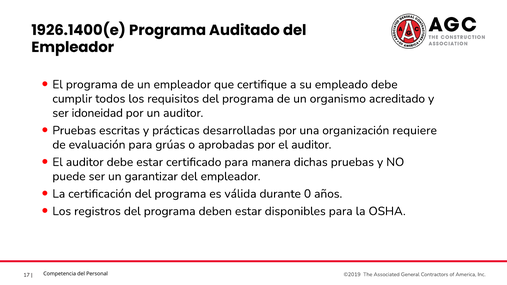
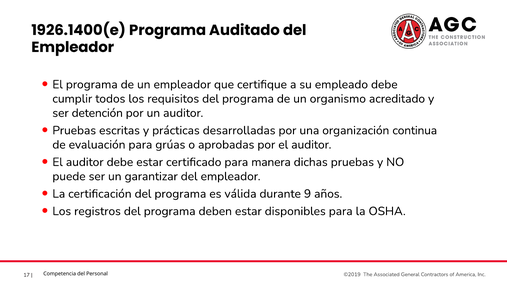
idoneidad: idoneidad -> detención (97, 113)
requiere: requiere -> continua (415, 130)
0: 0 -> 9 (308, 194)
